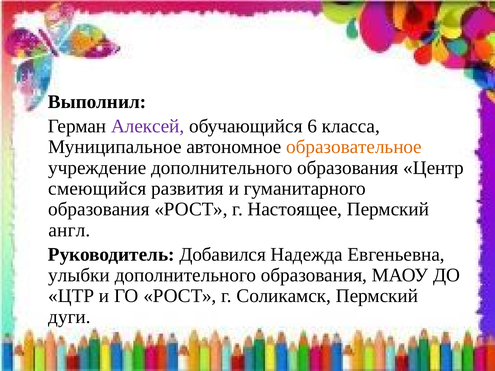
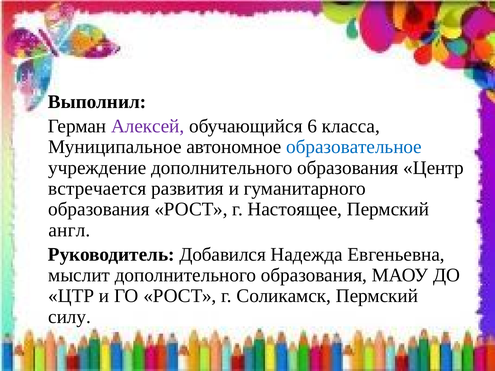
образовательное colour: orange -> blue (354, 147)
смеющийся: смеющийся -> встречается (97, 189)
улыбки: улыбки -> мыслит (79, 275)
дуги: дуги -> силу (70, 317)
